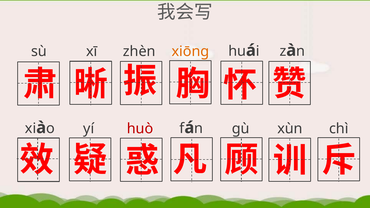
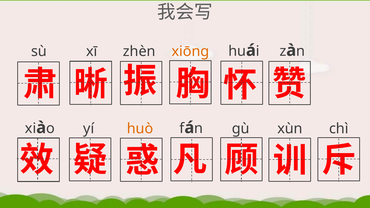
huò colour: red -> orange (140, 129)
